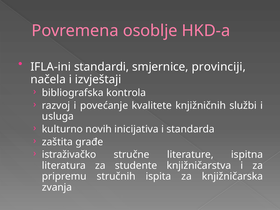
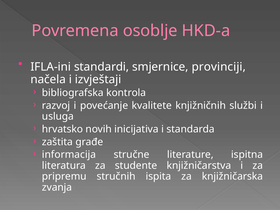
kulturno: kulturno -> hrvatsko (62, 129)
istraživačko: istraživačko -> informacija (69, 155)
